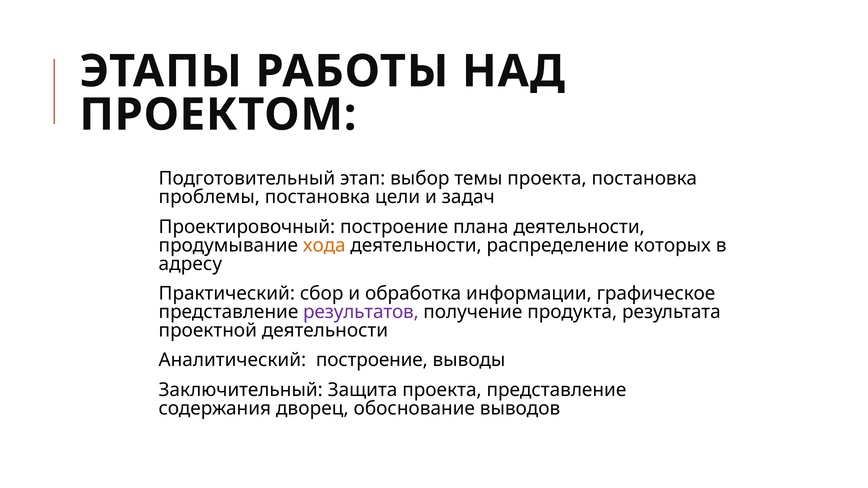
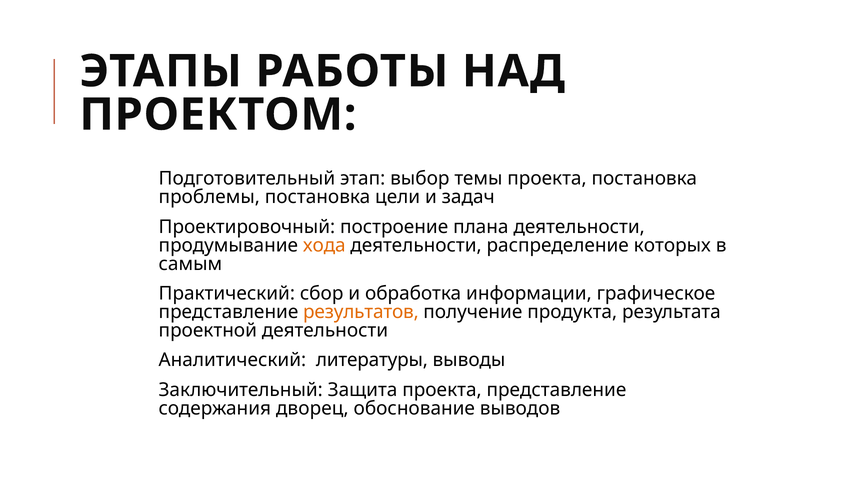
адресу: адресу -> самым (190, 264)
результатов colour: purple -> orange (361, 312)
Аналитический построение: построение -> литературы (372, 360)
